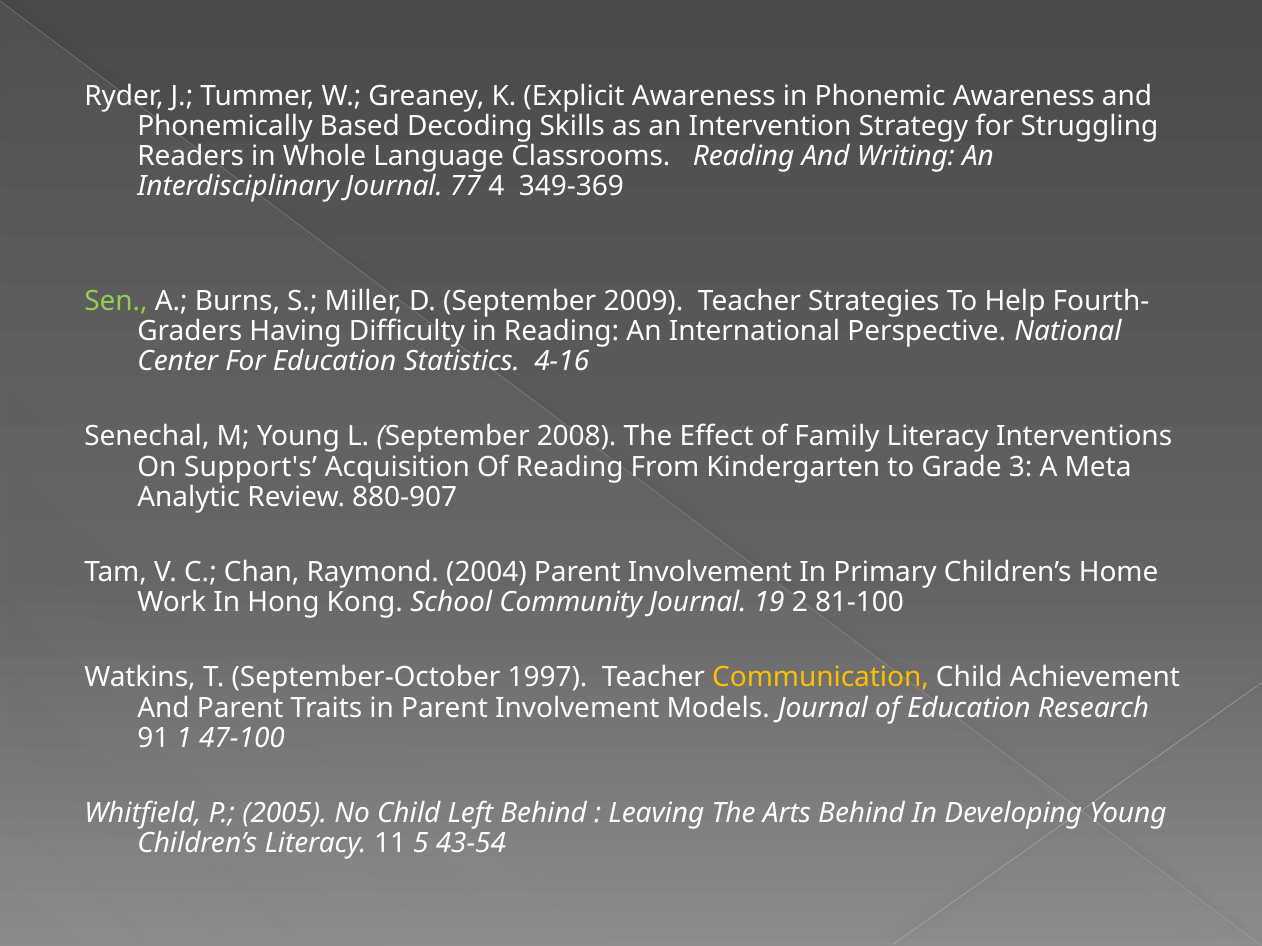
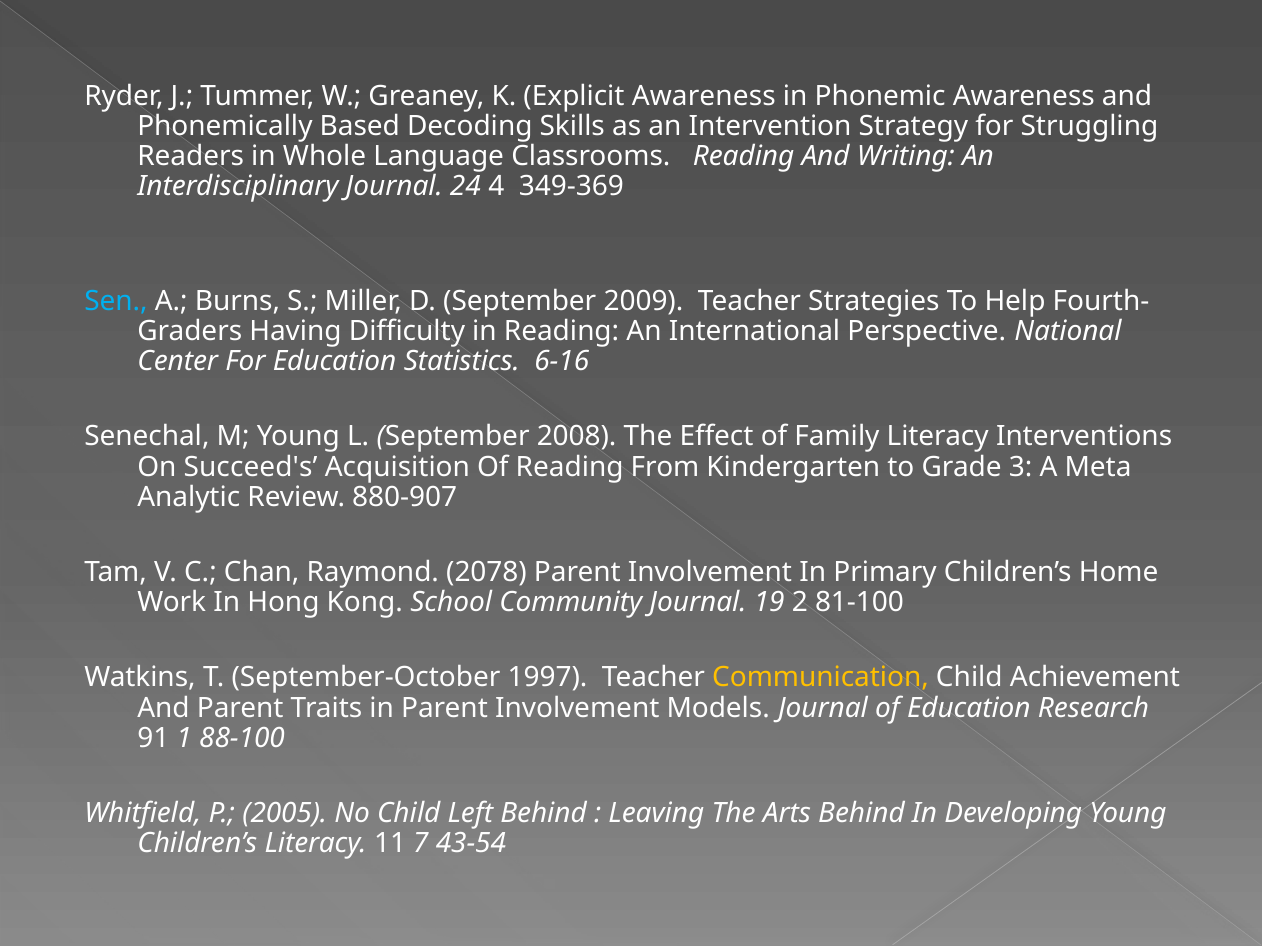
77: 77 -> 24 (465, 187)
Sen colour: light green -> light blue (116, 301)
4-16: 4-16 -> 6-16 (562, 362)
Support's: Support's -> Succeed's (251, 467)
2004: 2004 -> 2078 (486, 573)
47-100: 47-100 -> 88-100 (242, 739)
5: 5 -> 7 (421, 844)
